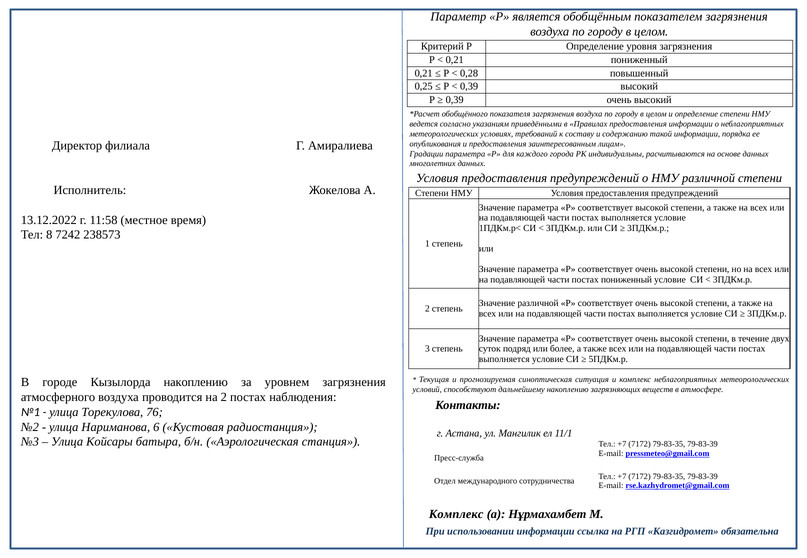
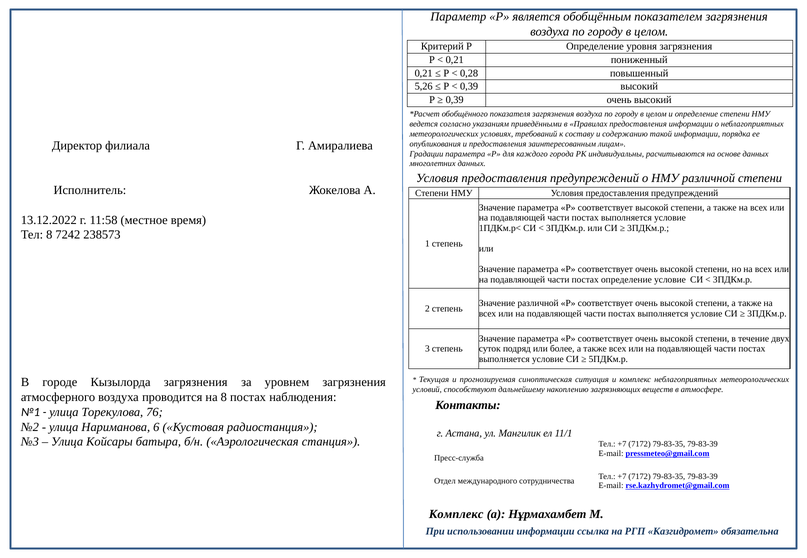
0,25: 0,25 -> 5,26 (424, 87)
постах пониженный: пониженный -> определение (626, 280)
Кызылорда накоплению: накоплению -> загрязнения (196, 383)
на 2: 2 -> 8 (224, 398)
